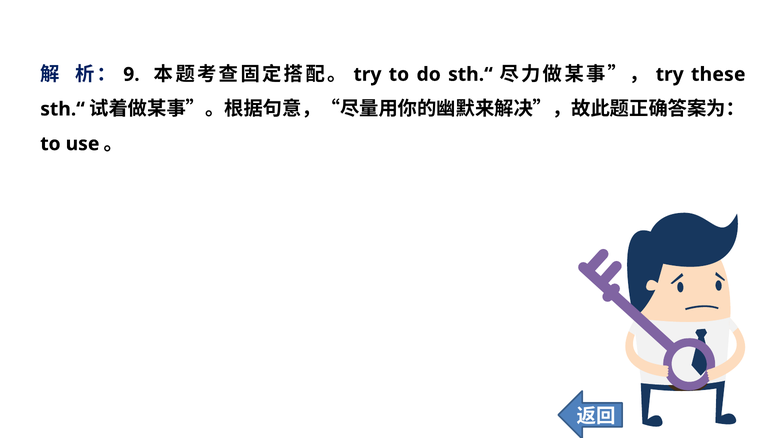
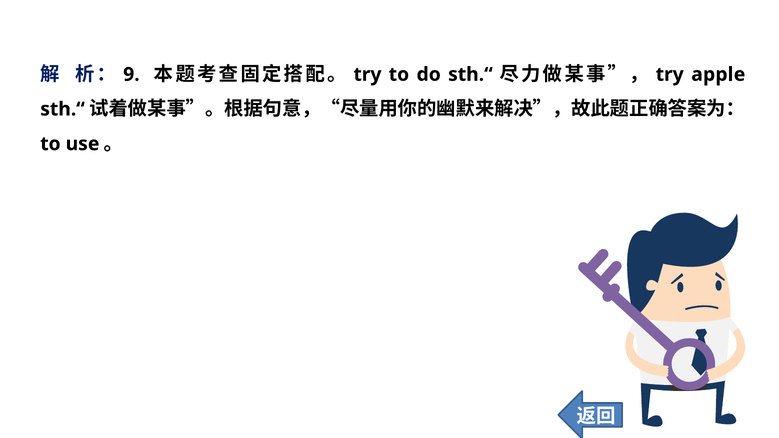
these: these -> apple (718, 74)
